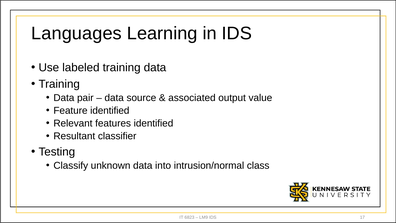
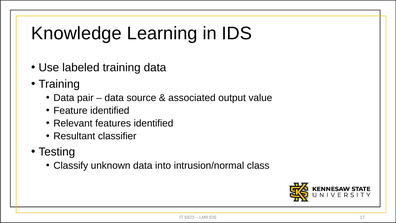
Languages: Languages -> Knowledge (76, 33)
